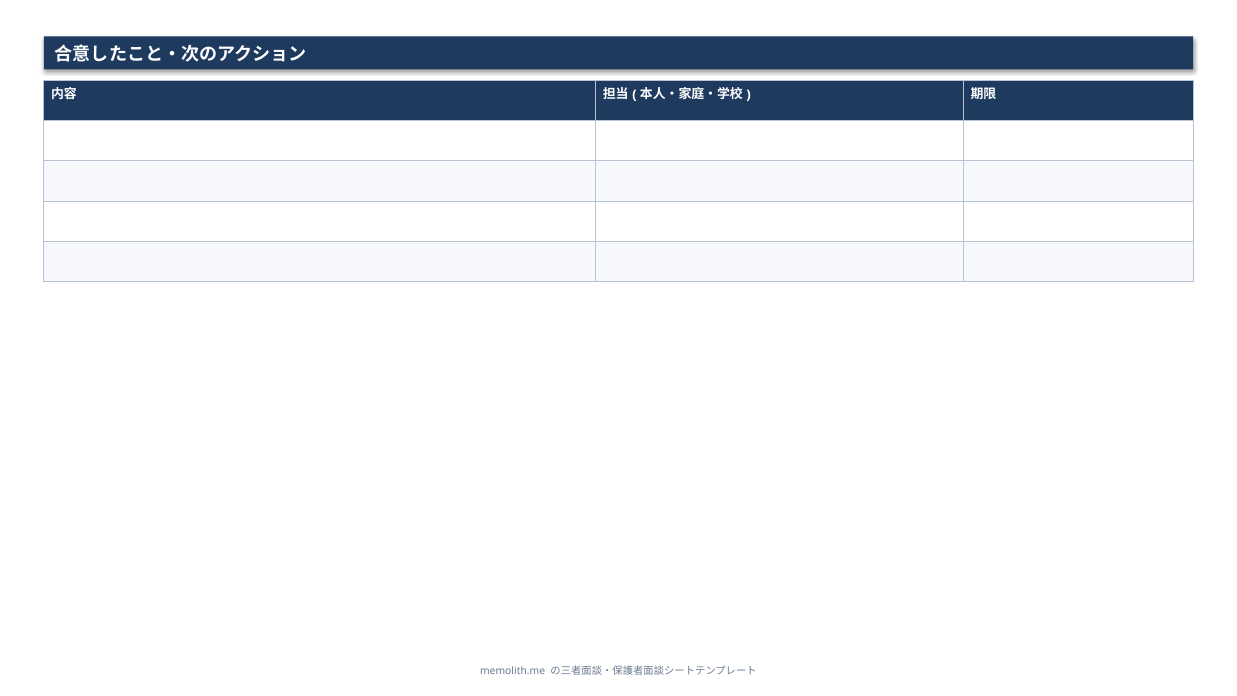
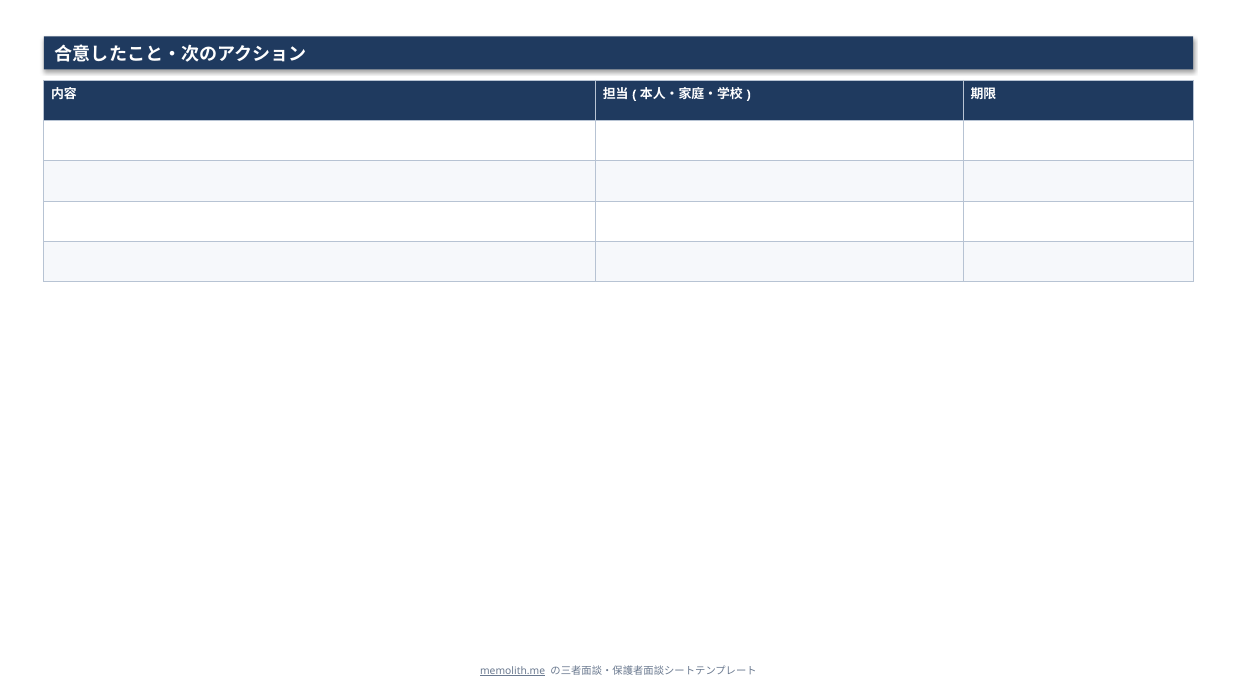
memolith.me underline: none -> present (513, 671)
